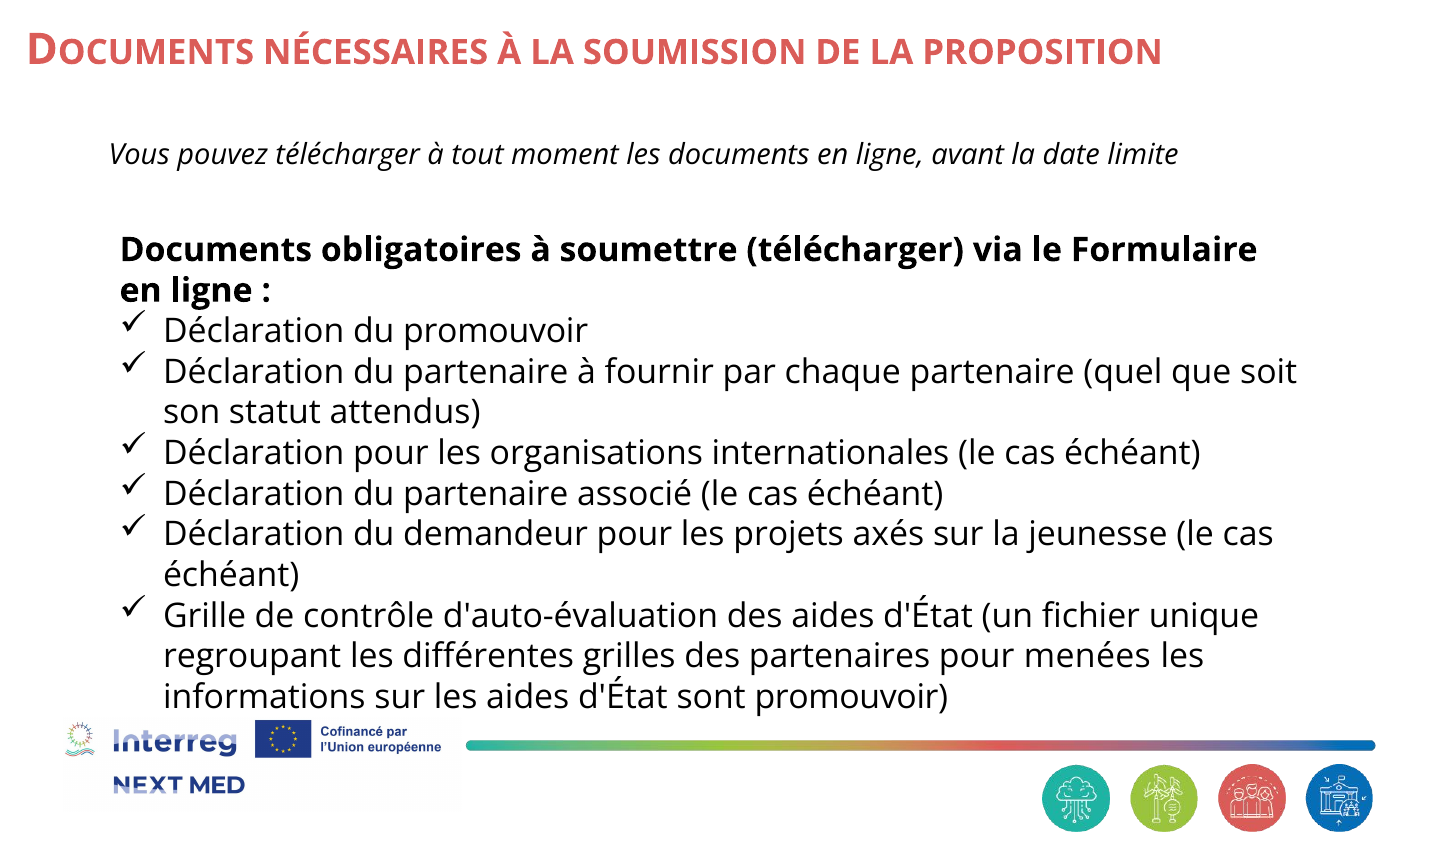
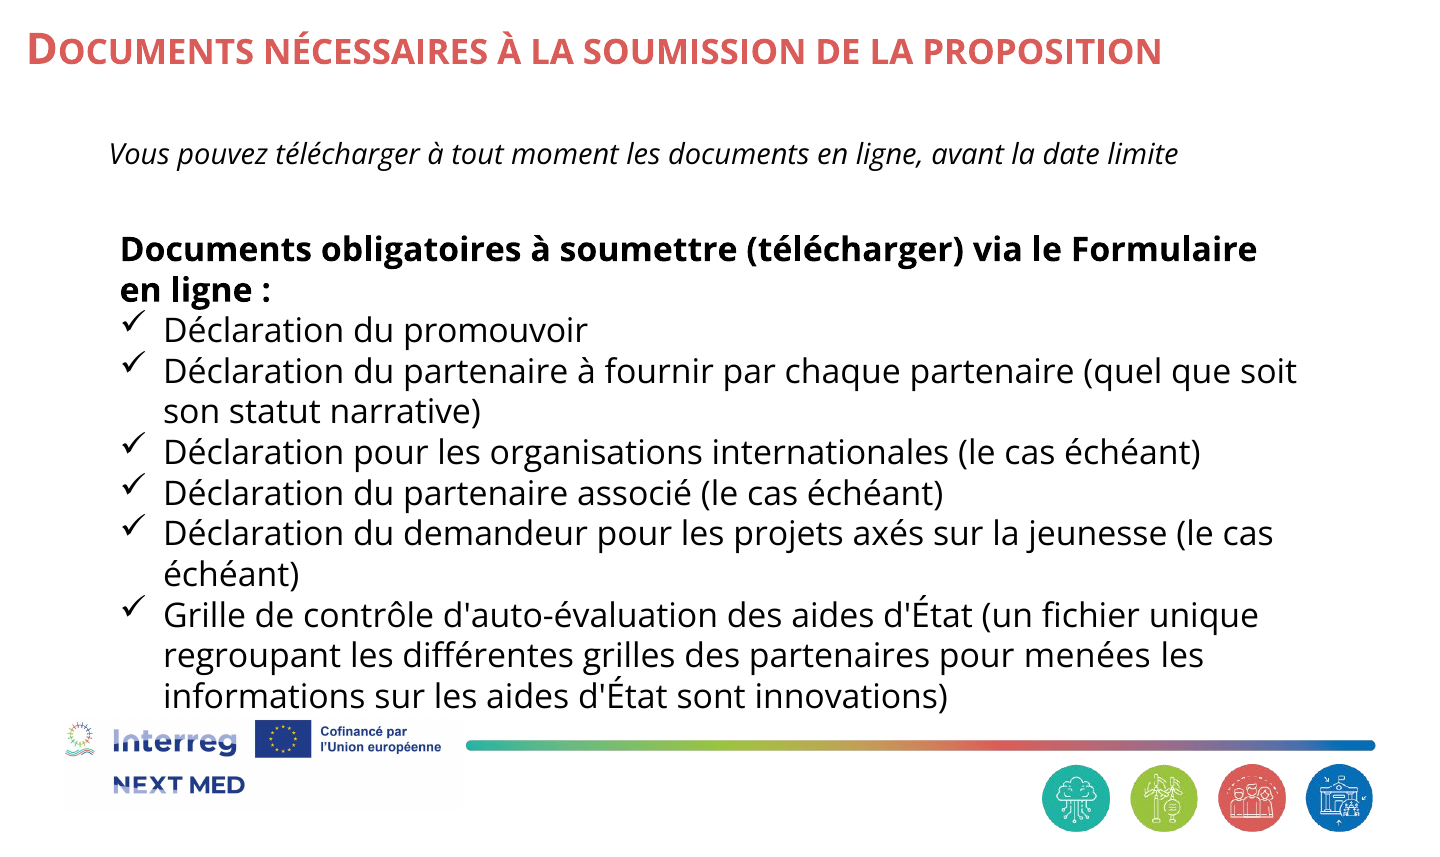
attendus: attendus -> narrative (405, 413)
sont promouvoir: promouvoir -> innovations (851, 697)
